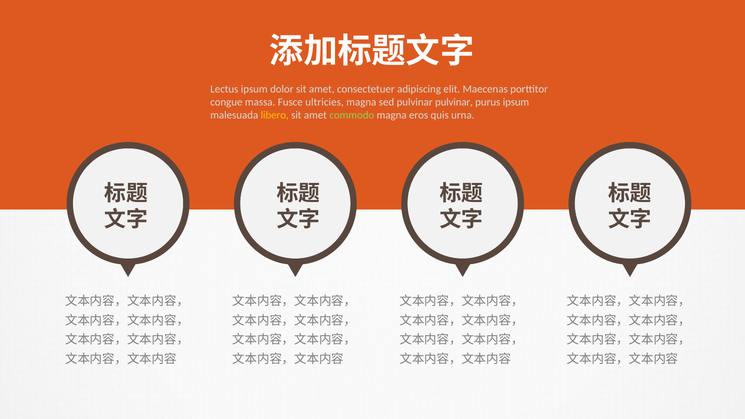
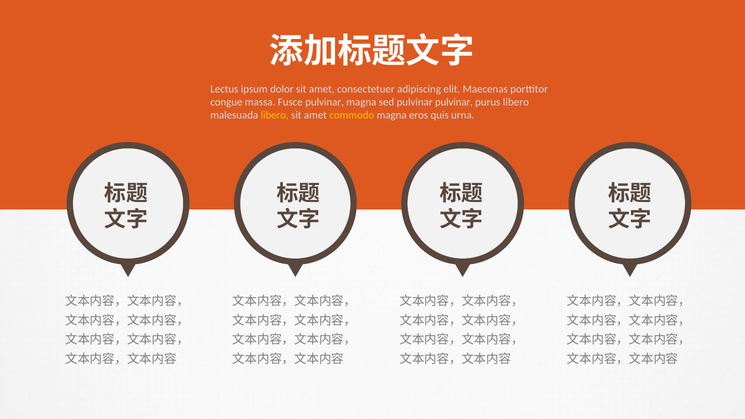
Fusce ultricies: ultricies -> pulvinar (325, 102)
purus ipsum: ipsum -> libero (516, 102)
commodo colour: light green -> yellow (352, 115)
